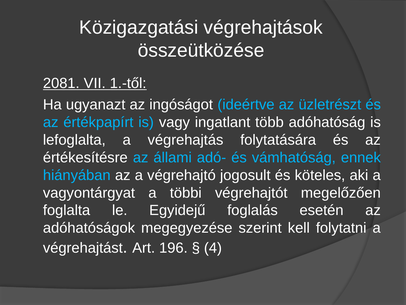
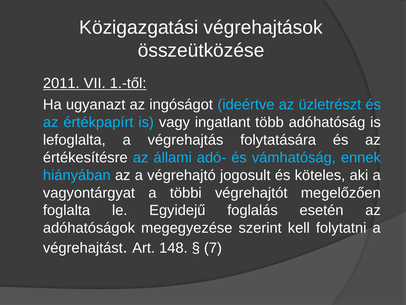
2081: 2081 -> 2011 (61, 83)
196: 196 -> 148 (173, 248)
4: 4 -> 7 (213, 248)
